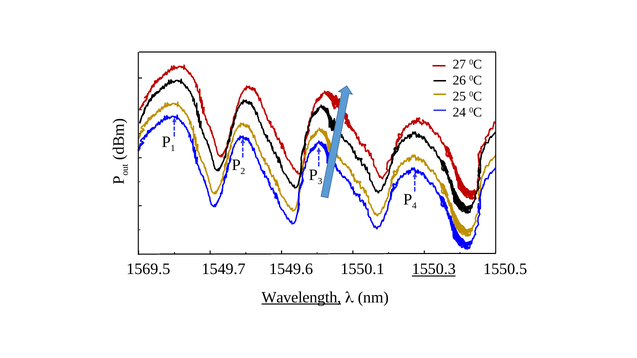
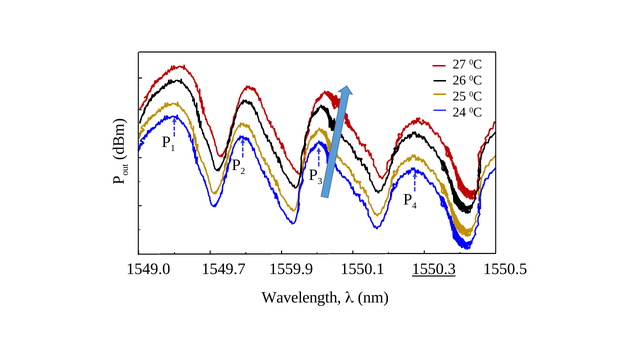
1569.5: 1569.5 -> 1549.0 (148, 269)
1549.6: 1549.6 -> 1559.9 (291, 269)
Wavelength underline: present -> none (301, 298)
